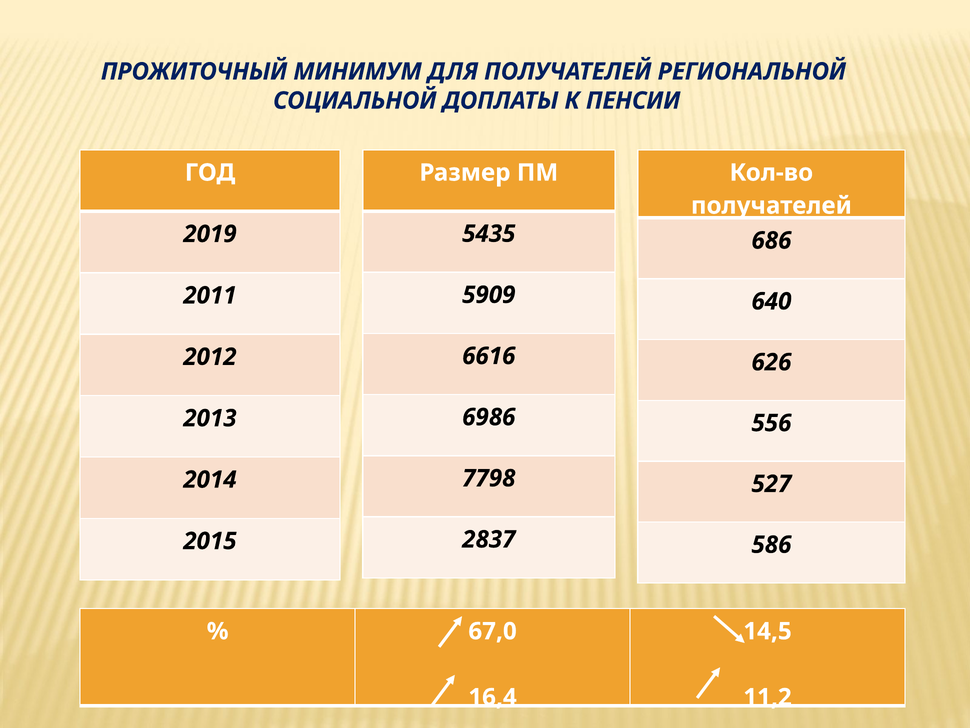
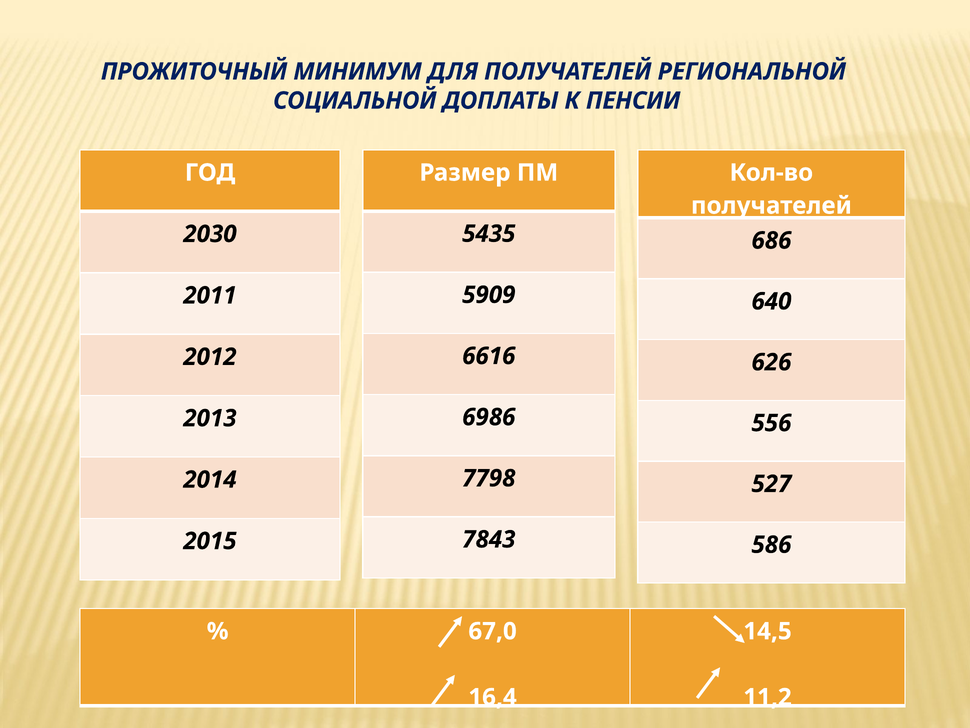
2019: 2019 -> 2030 (210, 234)
2837: 2837 -> 7843 (489, 539)
